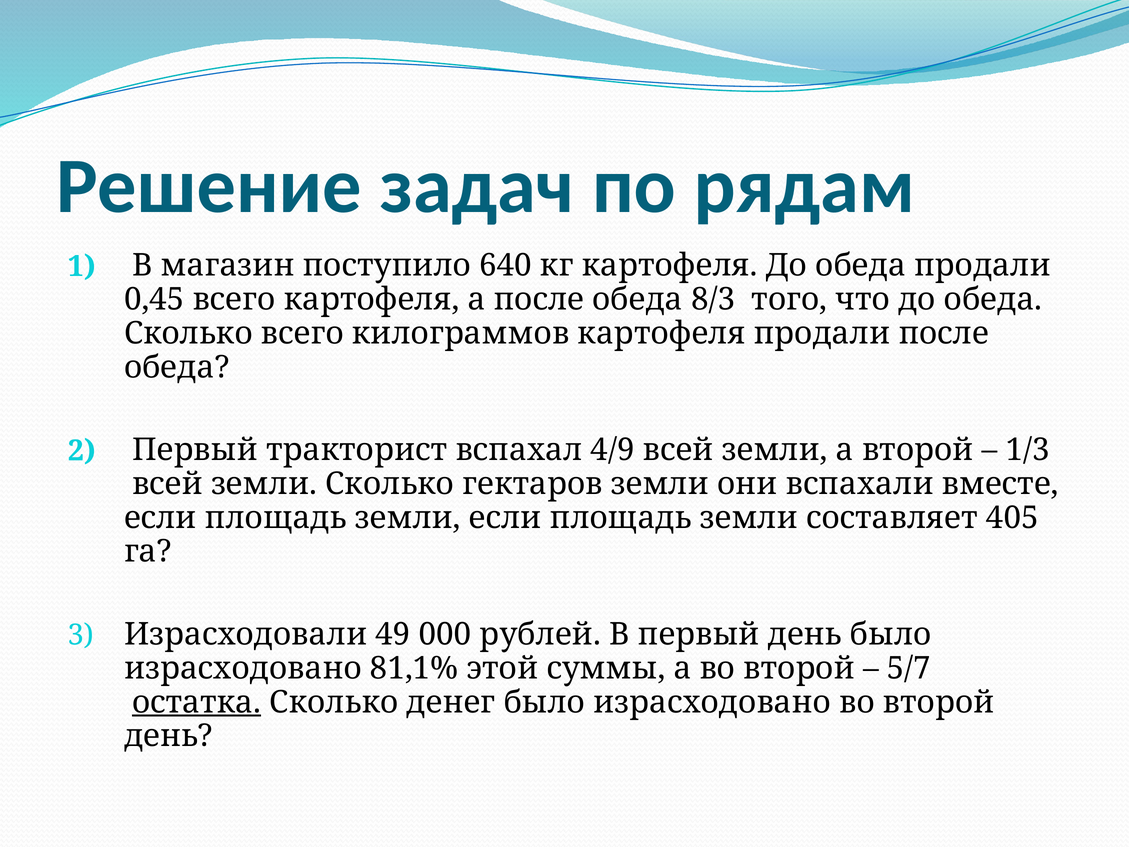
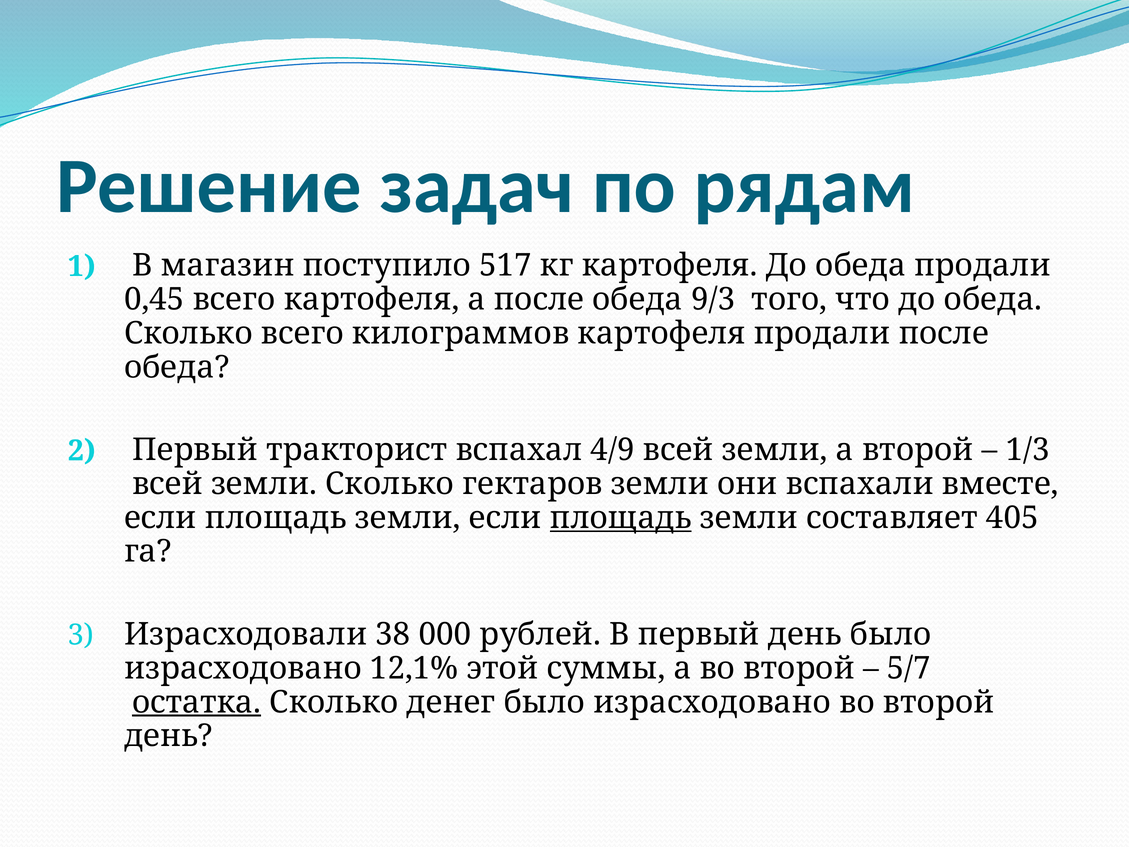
640: 640 -> 517 (506, 266)
8/3: 8/3 -> 9/3 (713, 299)
площадь underline: none -> present (621, 518)
49: 49 -> 38 (393, 634)
81,1%: 81,1% -> 12,1% (414, 668)
